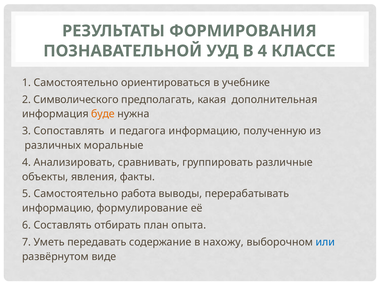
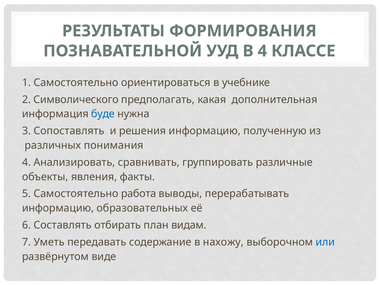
буде colour: orange -> blue (103, 114)
педагога: педагога -> решения (143, 131)
моральные: моральные -> понимания (114, 145)
формулирование: формулирование -> образовательных (142, 208)
опыта: опыта -> видам (189, 225)
